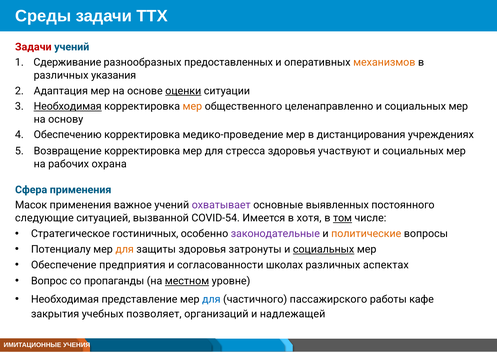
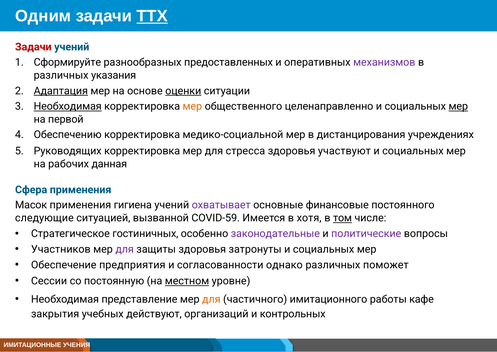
Среды: Среды -> Одним (43, 16)
TTX underline: none -> present (152, 16)
Сдерживание: Сдерживание -> Сформируйте (67, 62)
механизмов colour: orange -> purple (384, 62)
Адаптация underline: none -> present (61, 91)
мер underline: none -> present (458, 106)
основу: основу -> первой (66, 119)
медико‑проведение: медико‑проведение -> медико‑социальной (233, 135)
Возвращение: Возвращение -> Руководящих (68, 151)
охрана: охрана -> данная (109, 164)
важное: важное -> гигиена (133, 205)
выявленных: выявленных -> финансовые (337, 205)
COVID‑54: COVID‑54 -> COVID‑59 (216, 218)
политические colour: orange -> purple (366, 234)
Потенциалу: Потенциалу -> Участников (61, 249)
для colour: orange -> purple (125, 249)
социальных underline: present -> none (324, 249)
школах: школах -> однако (284, 265)
аспектах: аспектах -> поможет (386, 265)
Вопрос: Вопрос -> Сессии (49, 281)
пропаганды: пропаганды -> постоянную (114, 281)
для colour: blue -> orange (211, 299)
пассажирского: пассажирского -> имитационного (328, 299)
позволяет: позволяет -> действуют (154, 314)
надлежащей: надлежащей -> контрольных (293, 314)
